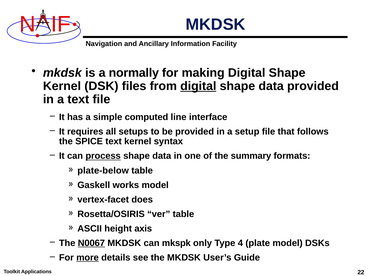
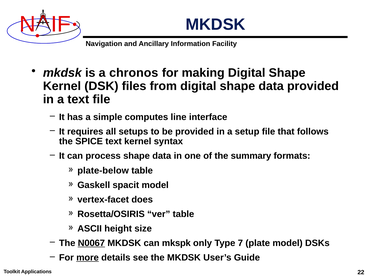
normally: normally -> chronos (134, 73)
digital underline: present -> none (198, 86)
computed: computed -> computes (146, 117)
process underline: present -> none (103, 156)
works: works -> spacit (126, 185)
axis: axis -> size (143, 229)
4: 4 -> 7 (240, 243)
